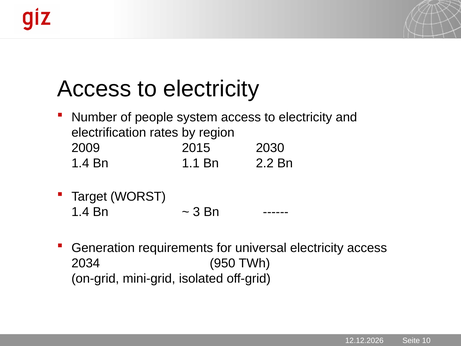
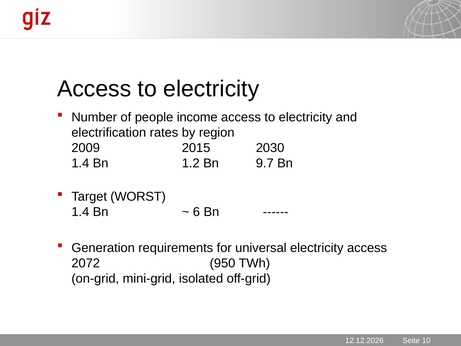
system: system -> income (197, 117)
1.1: 1.1 -> 1.2 (191, 163)
2.2: 2.2 -> 9.7 (265, 163)
3: 3 -> 6 (196, 212)
2034: 2034 -> 2072 (86, 263)
